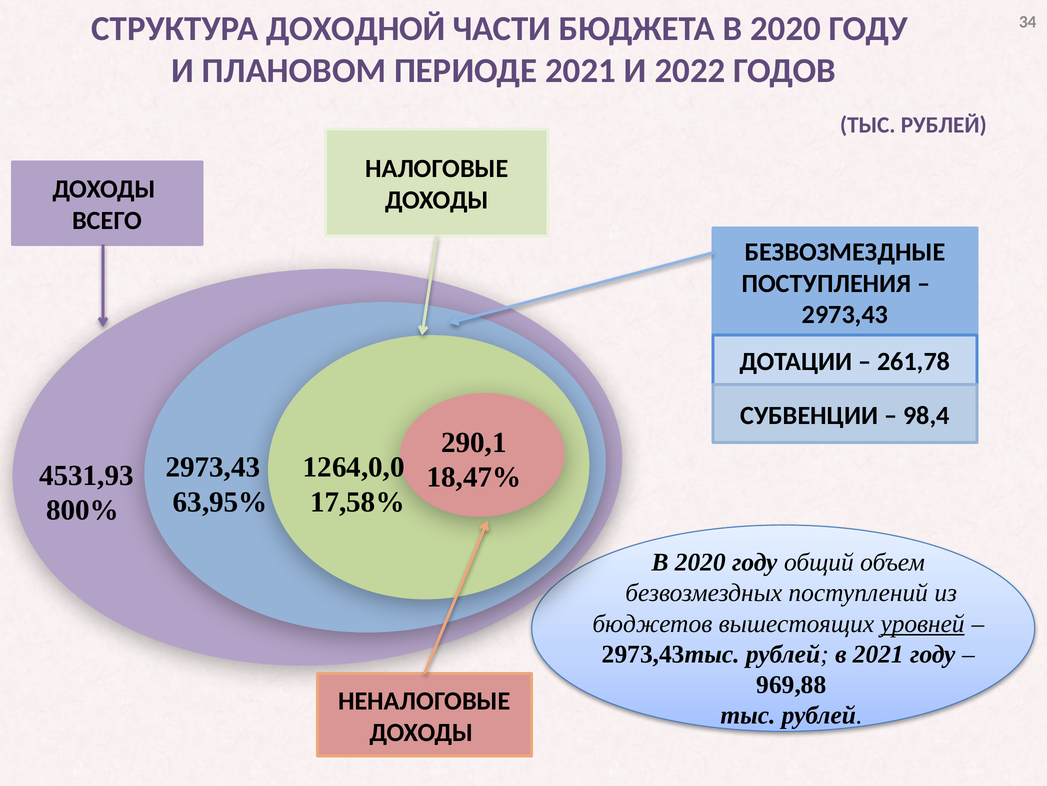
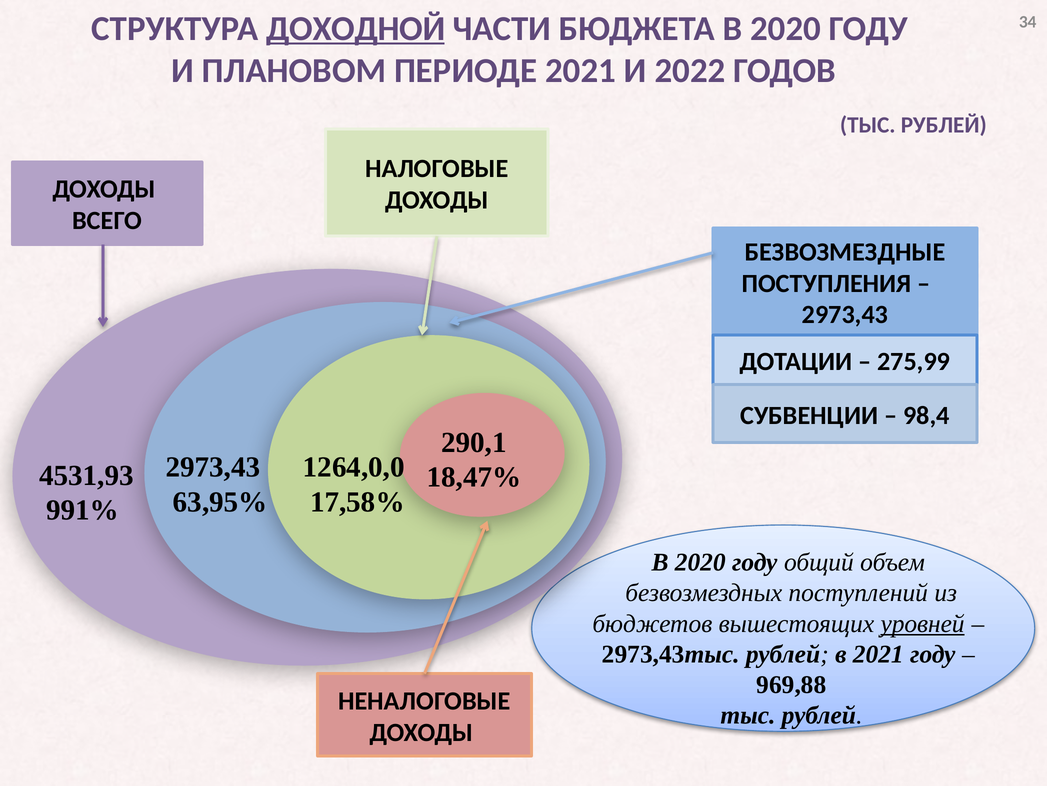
ДОХОДНОЙ underline: none -> present (356, 29)
261,78: 261,78 -> 275,99 (914, 361)
800%: 800% -> 991% (83, 510)
